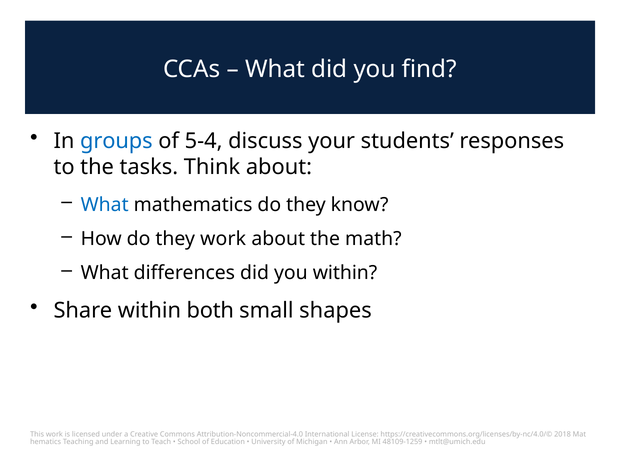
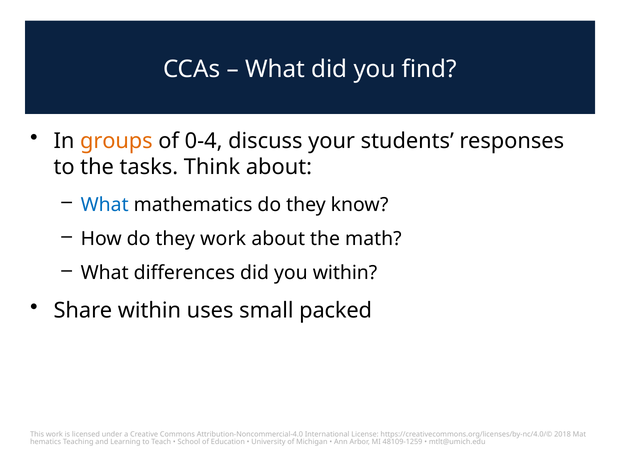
groups colour: blue -> orange (116, 141)
5-4: 5-4 -> 0-4 (204, 141)
both: both -> uses (210, 311)
shapes: shapes -> packed (336, 311)
